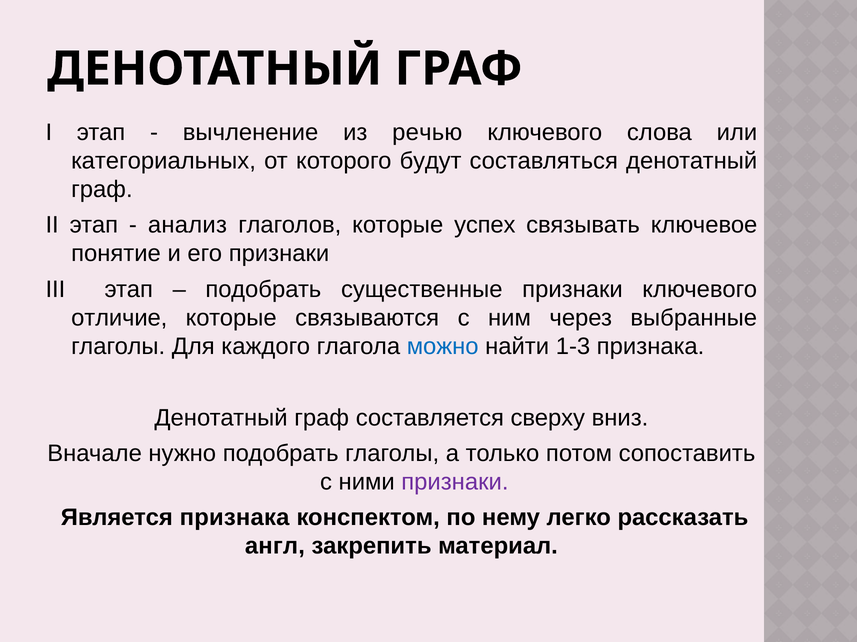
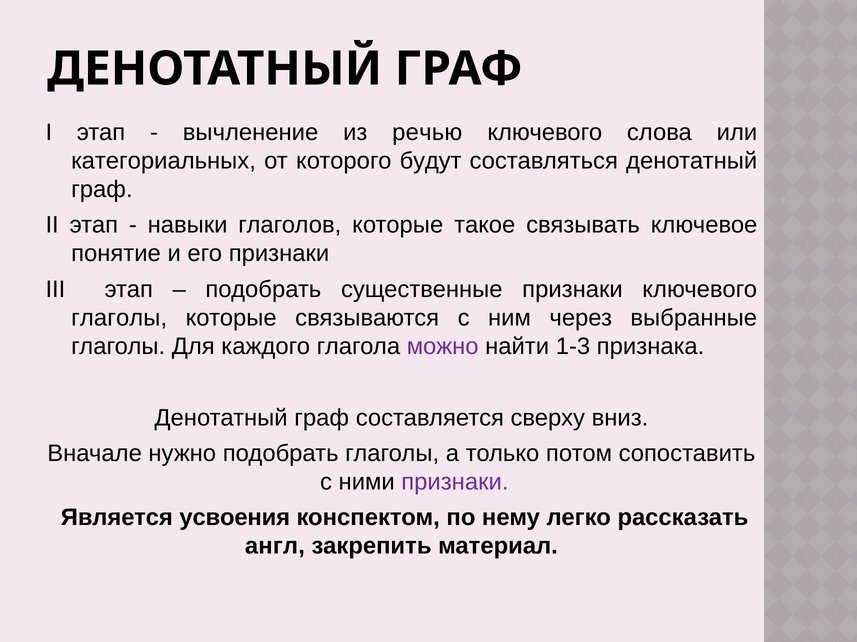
анализ: анализ -> навыки (188, 225)
успех: успех -> такое (485, 225)
отличие: отличие -> глаголы (119, 318)
можно colour: blue -> purple (443, 347)
Является признака: признака -> усвоения (235, 518)
